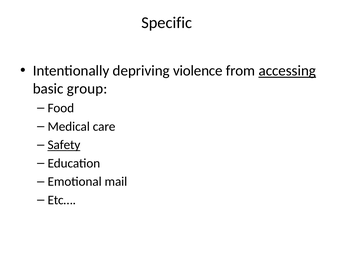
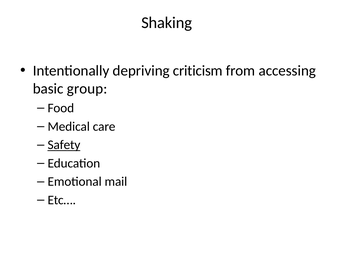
Specific: Specific -> Shaking (167, 23)
violence: violence -> criticism (198, 71)
accessing underline: present -> none (287, 71)
